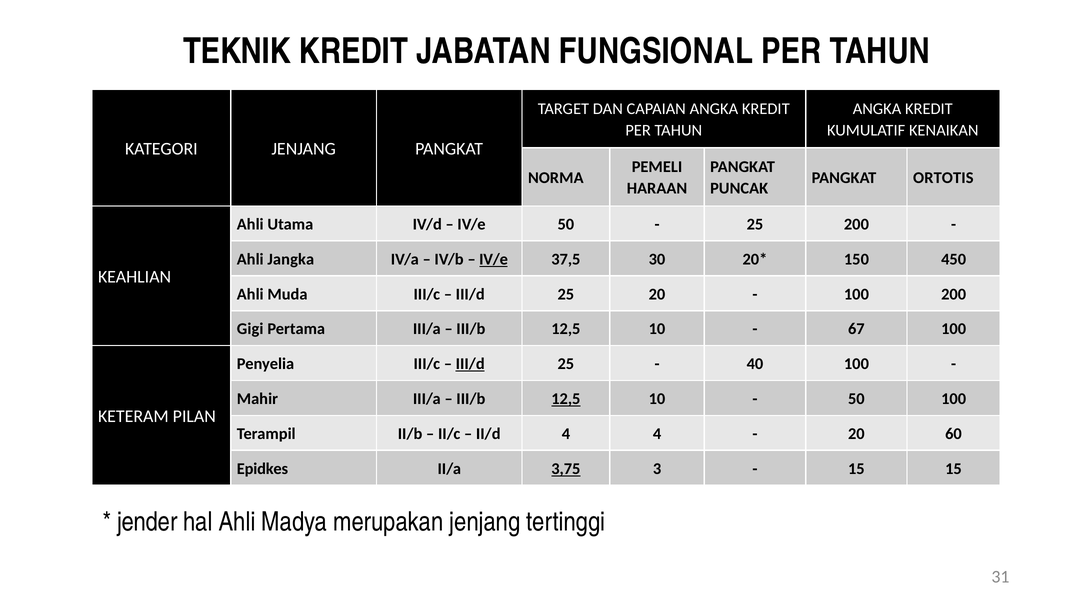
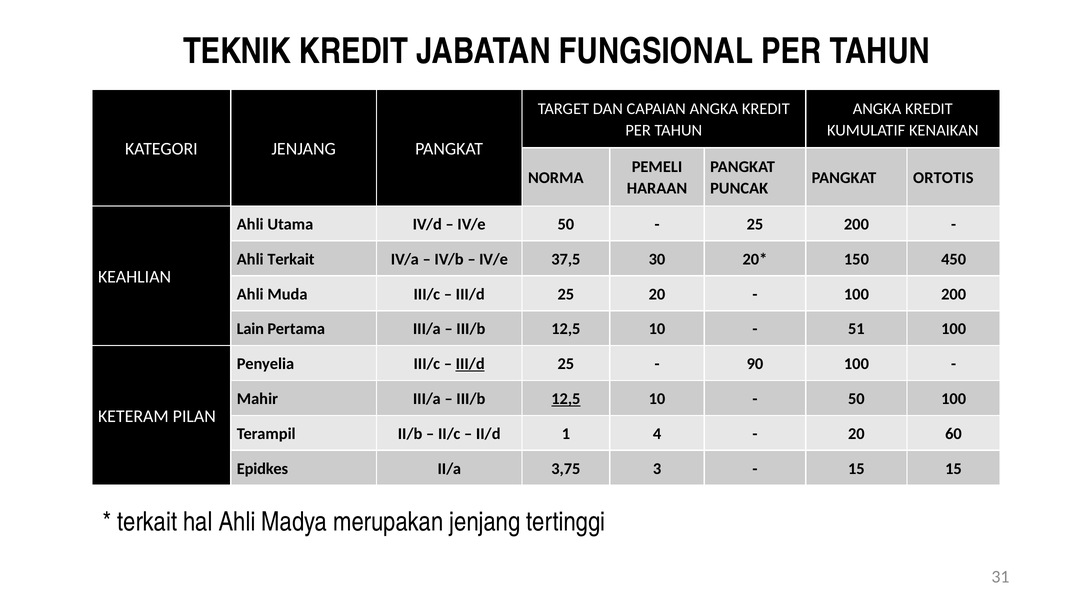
Ahli Jangka: Jangka -> Terkait (291, 259)
IV/e underline: present -> none (494, 259)
Gigi: Gigi -> Lain (250, 329)
67: 67 -> 51 (856, 329)
40: 40 -> 90 (755, 364)
II/d 4: 4 -> 1 (566, 434)
3,75 underline: present -> none (566, 469)
jender: jender -> terkait (147, 522)
